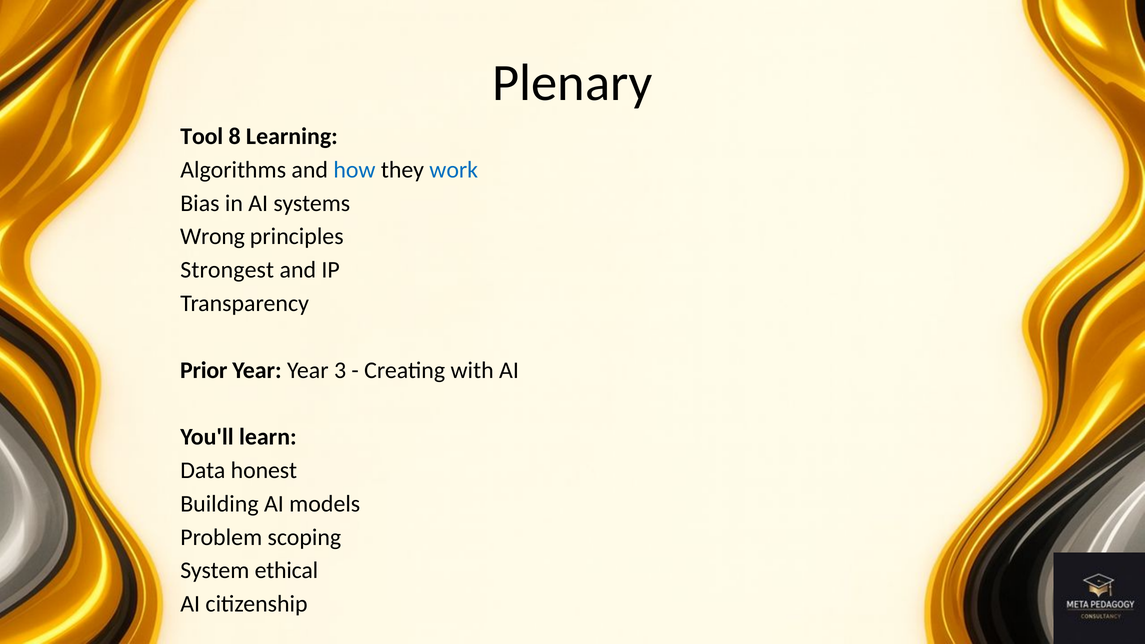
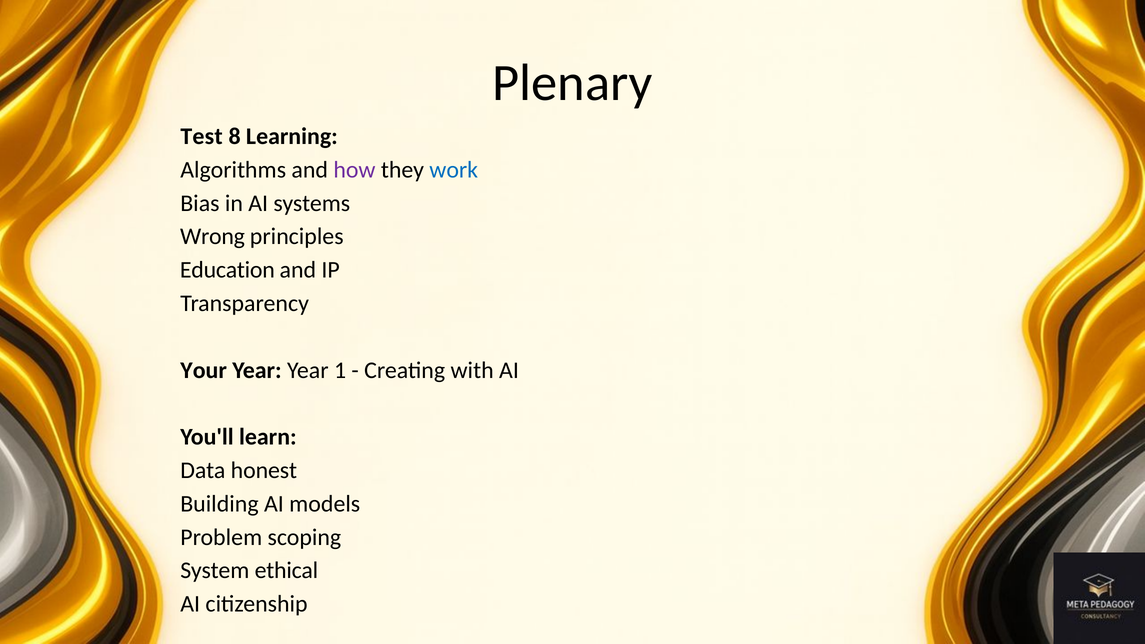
Tool: Tool -> Test (202, 136)
how colour: blue -> purple (354, 170)
Strongest: Strongest -> Education (227, 270)
Prior: Prior -> Your (204, 370)
3: 3 -> 1 (340, 370)
